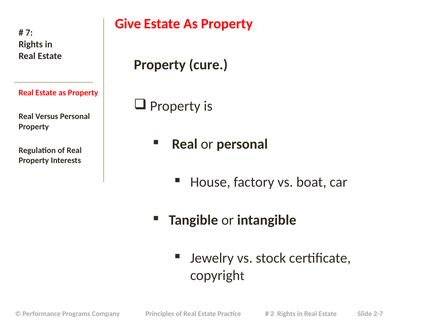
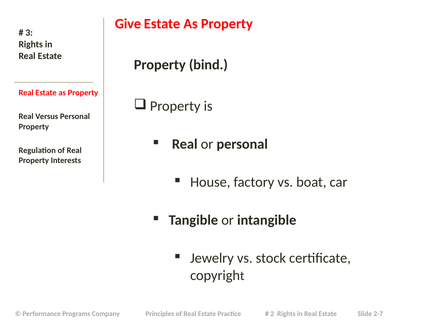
7: 7 -> 3 (29, 33)
cure: cure -> bind (208, 65)
